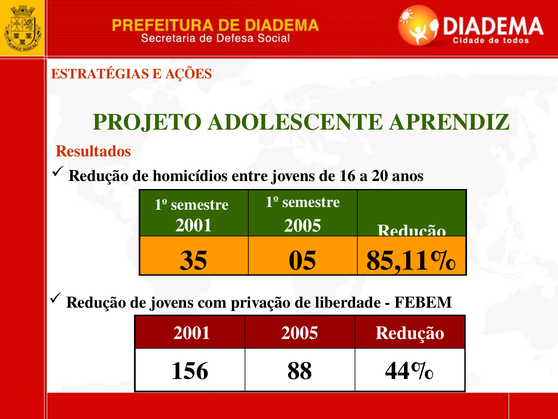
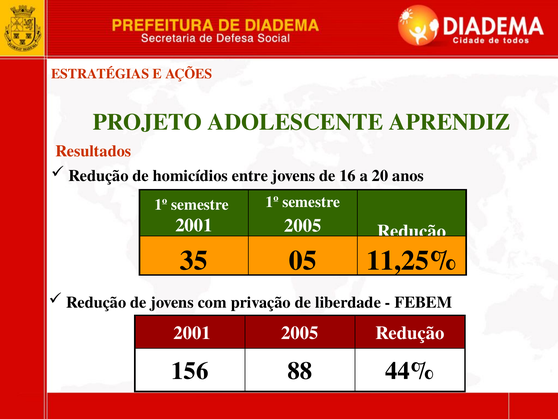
85,11%: 85,11% -> 11,25% (412, 260)
